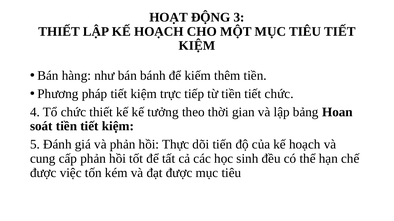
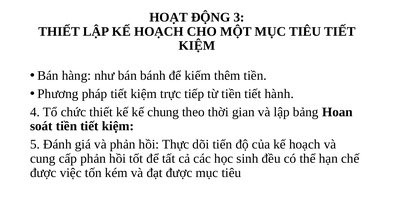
tiết chức: chức -> hành (279, 94)
tưởng: tưởng -> chung (163, 112)
